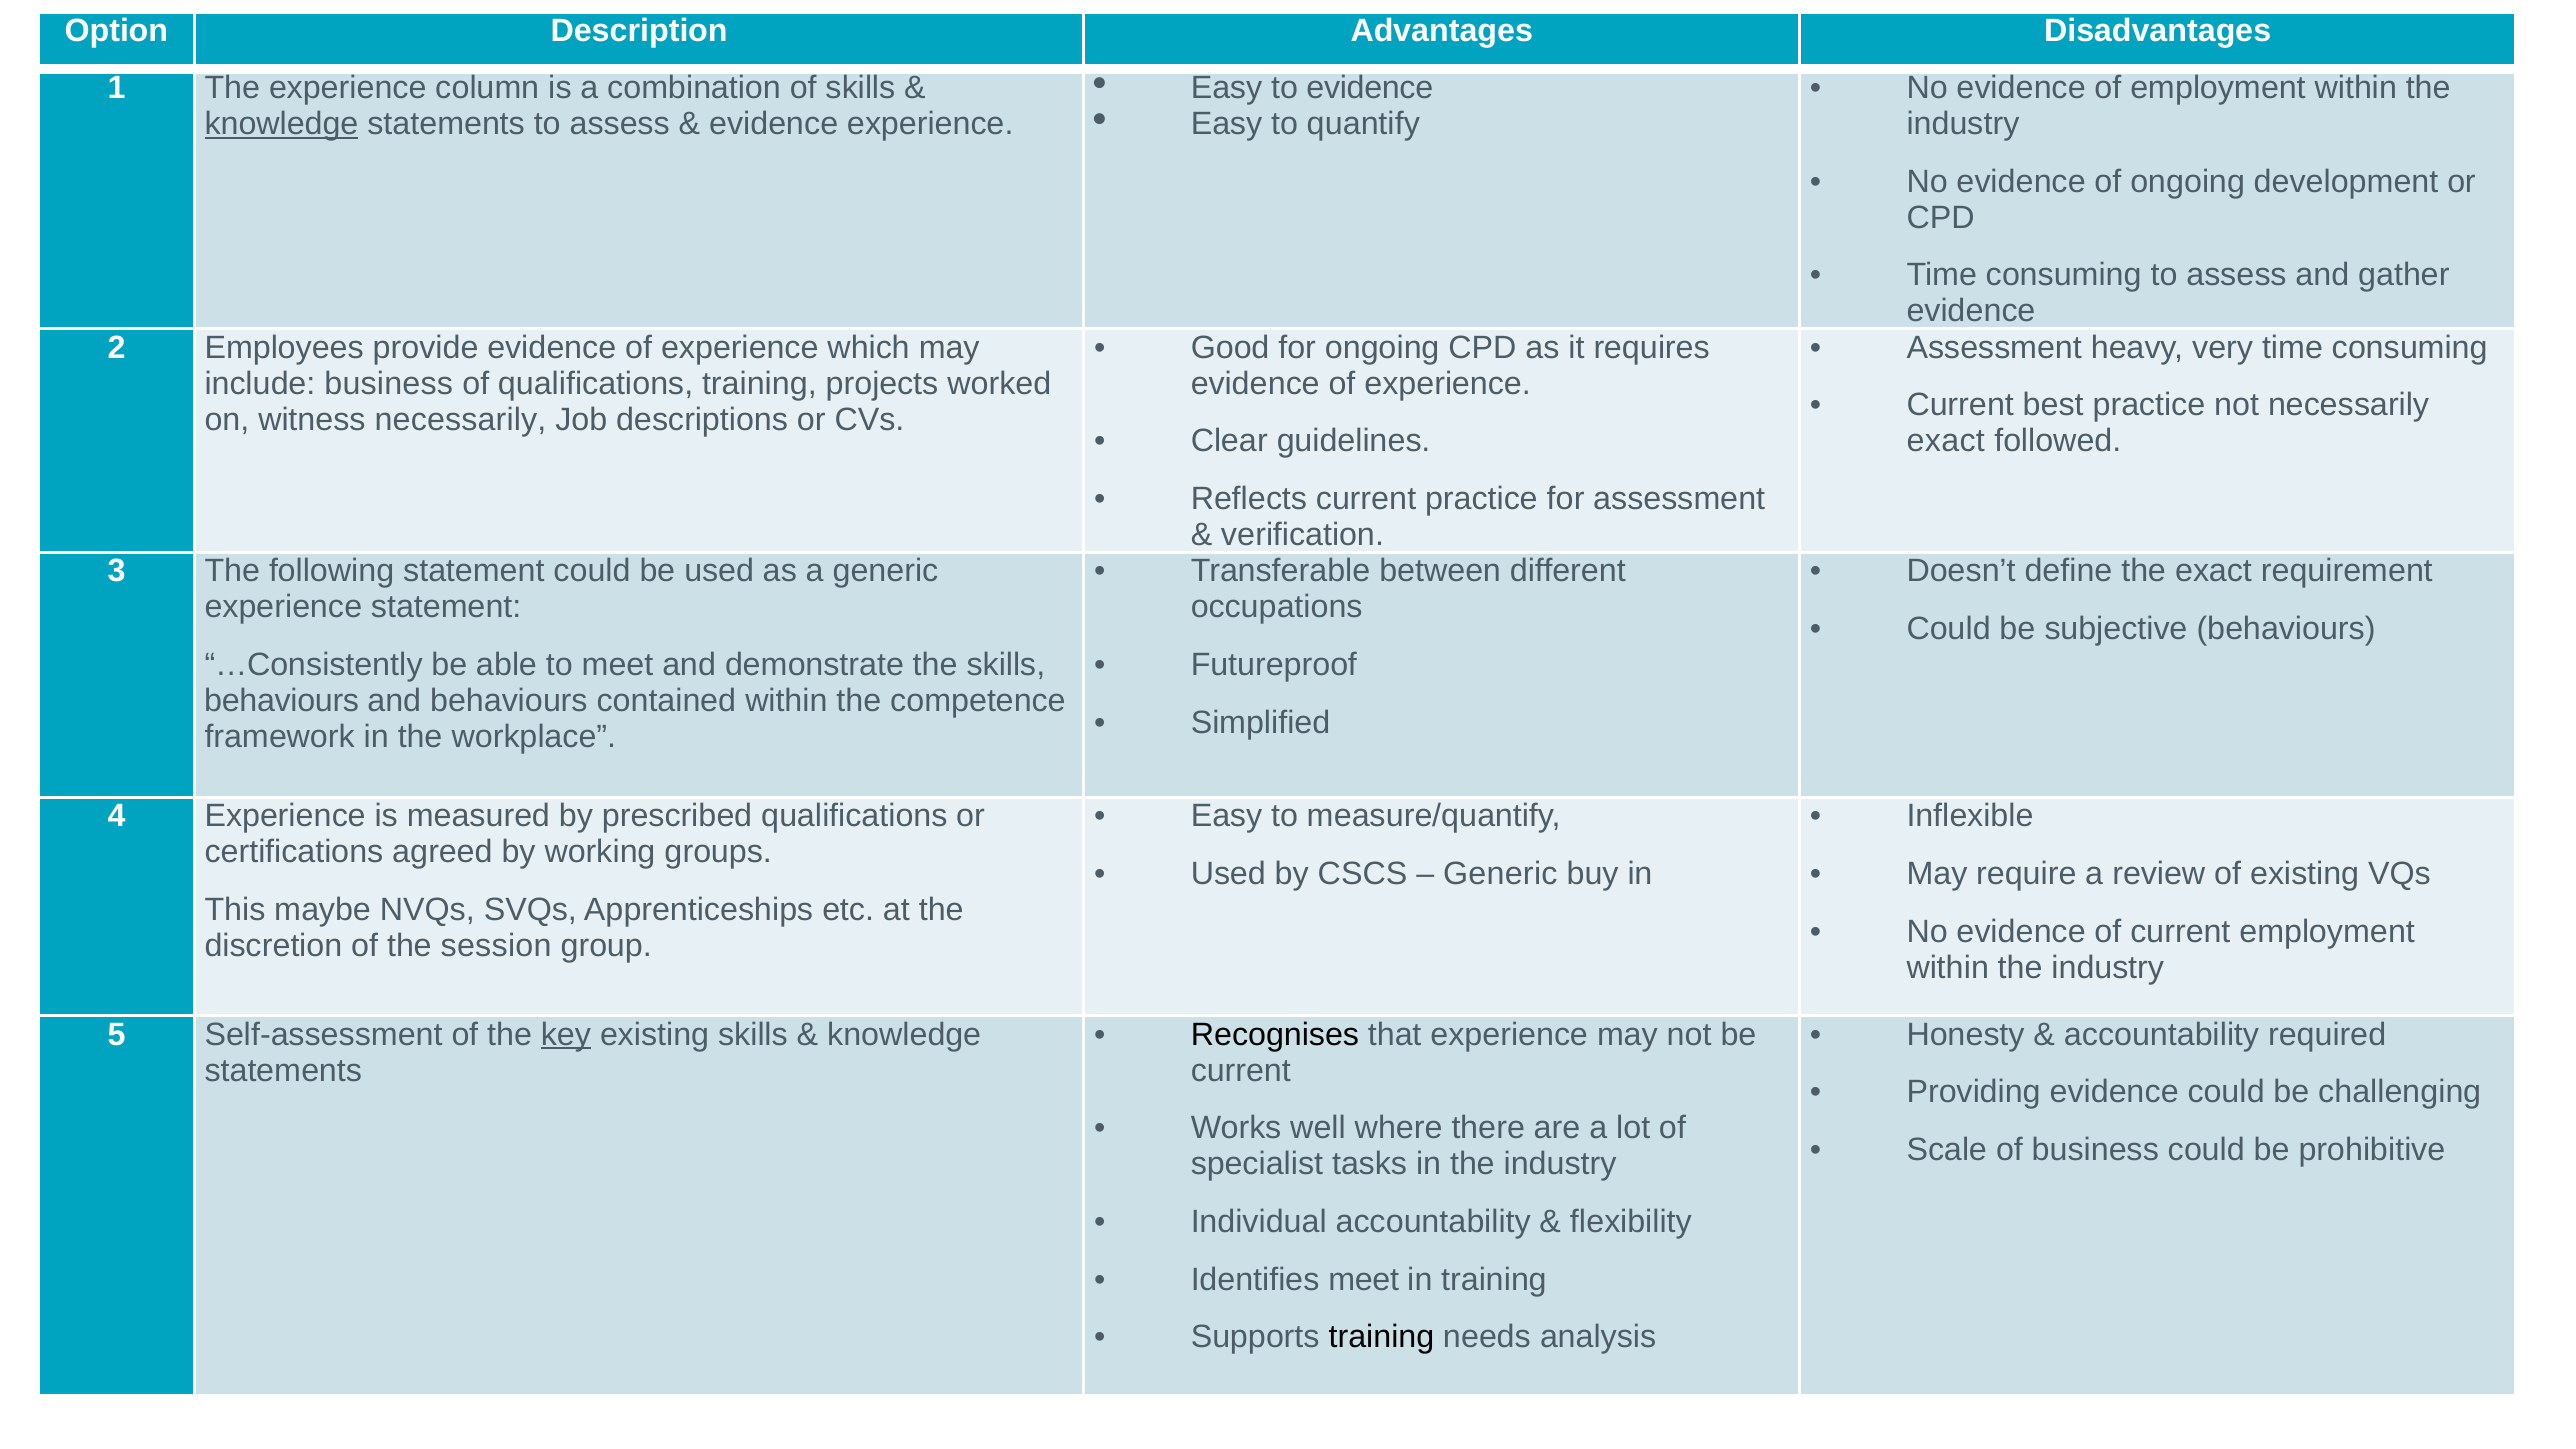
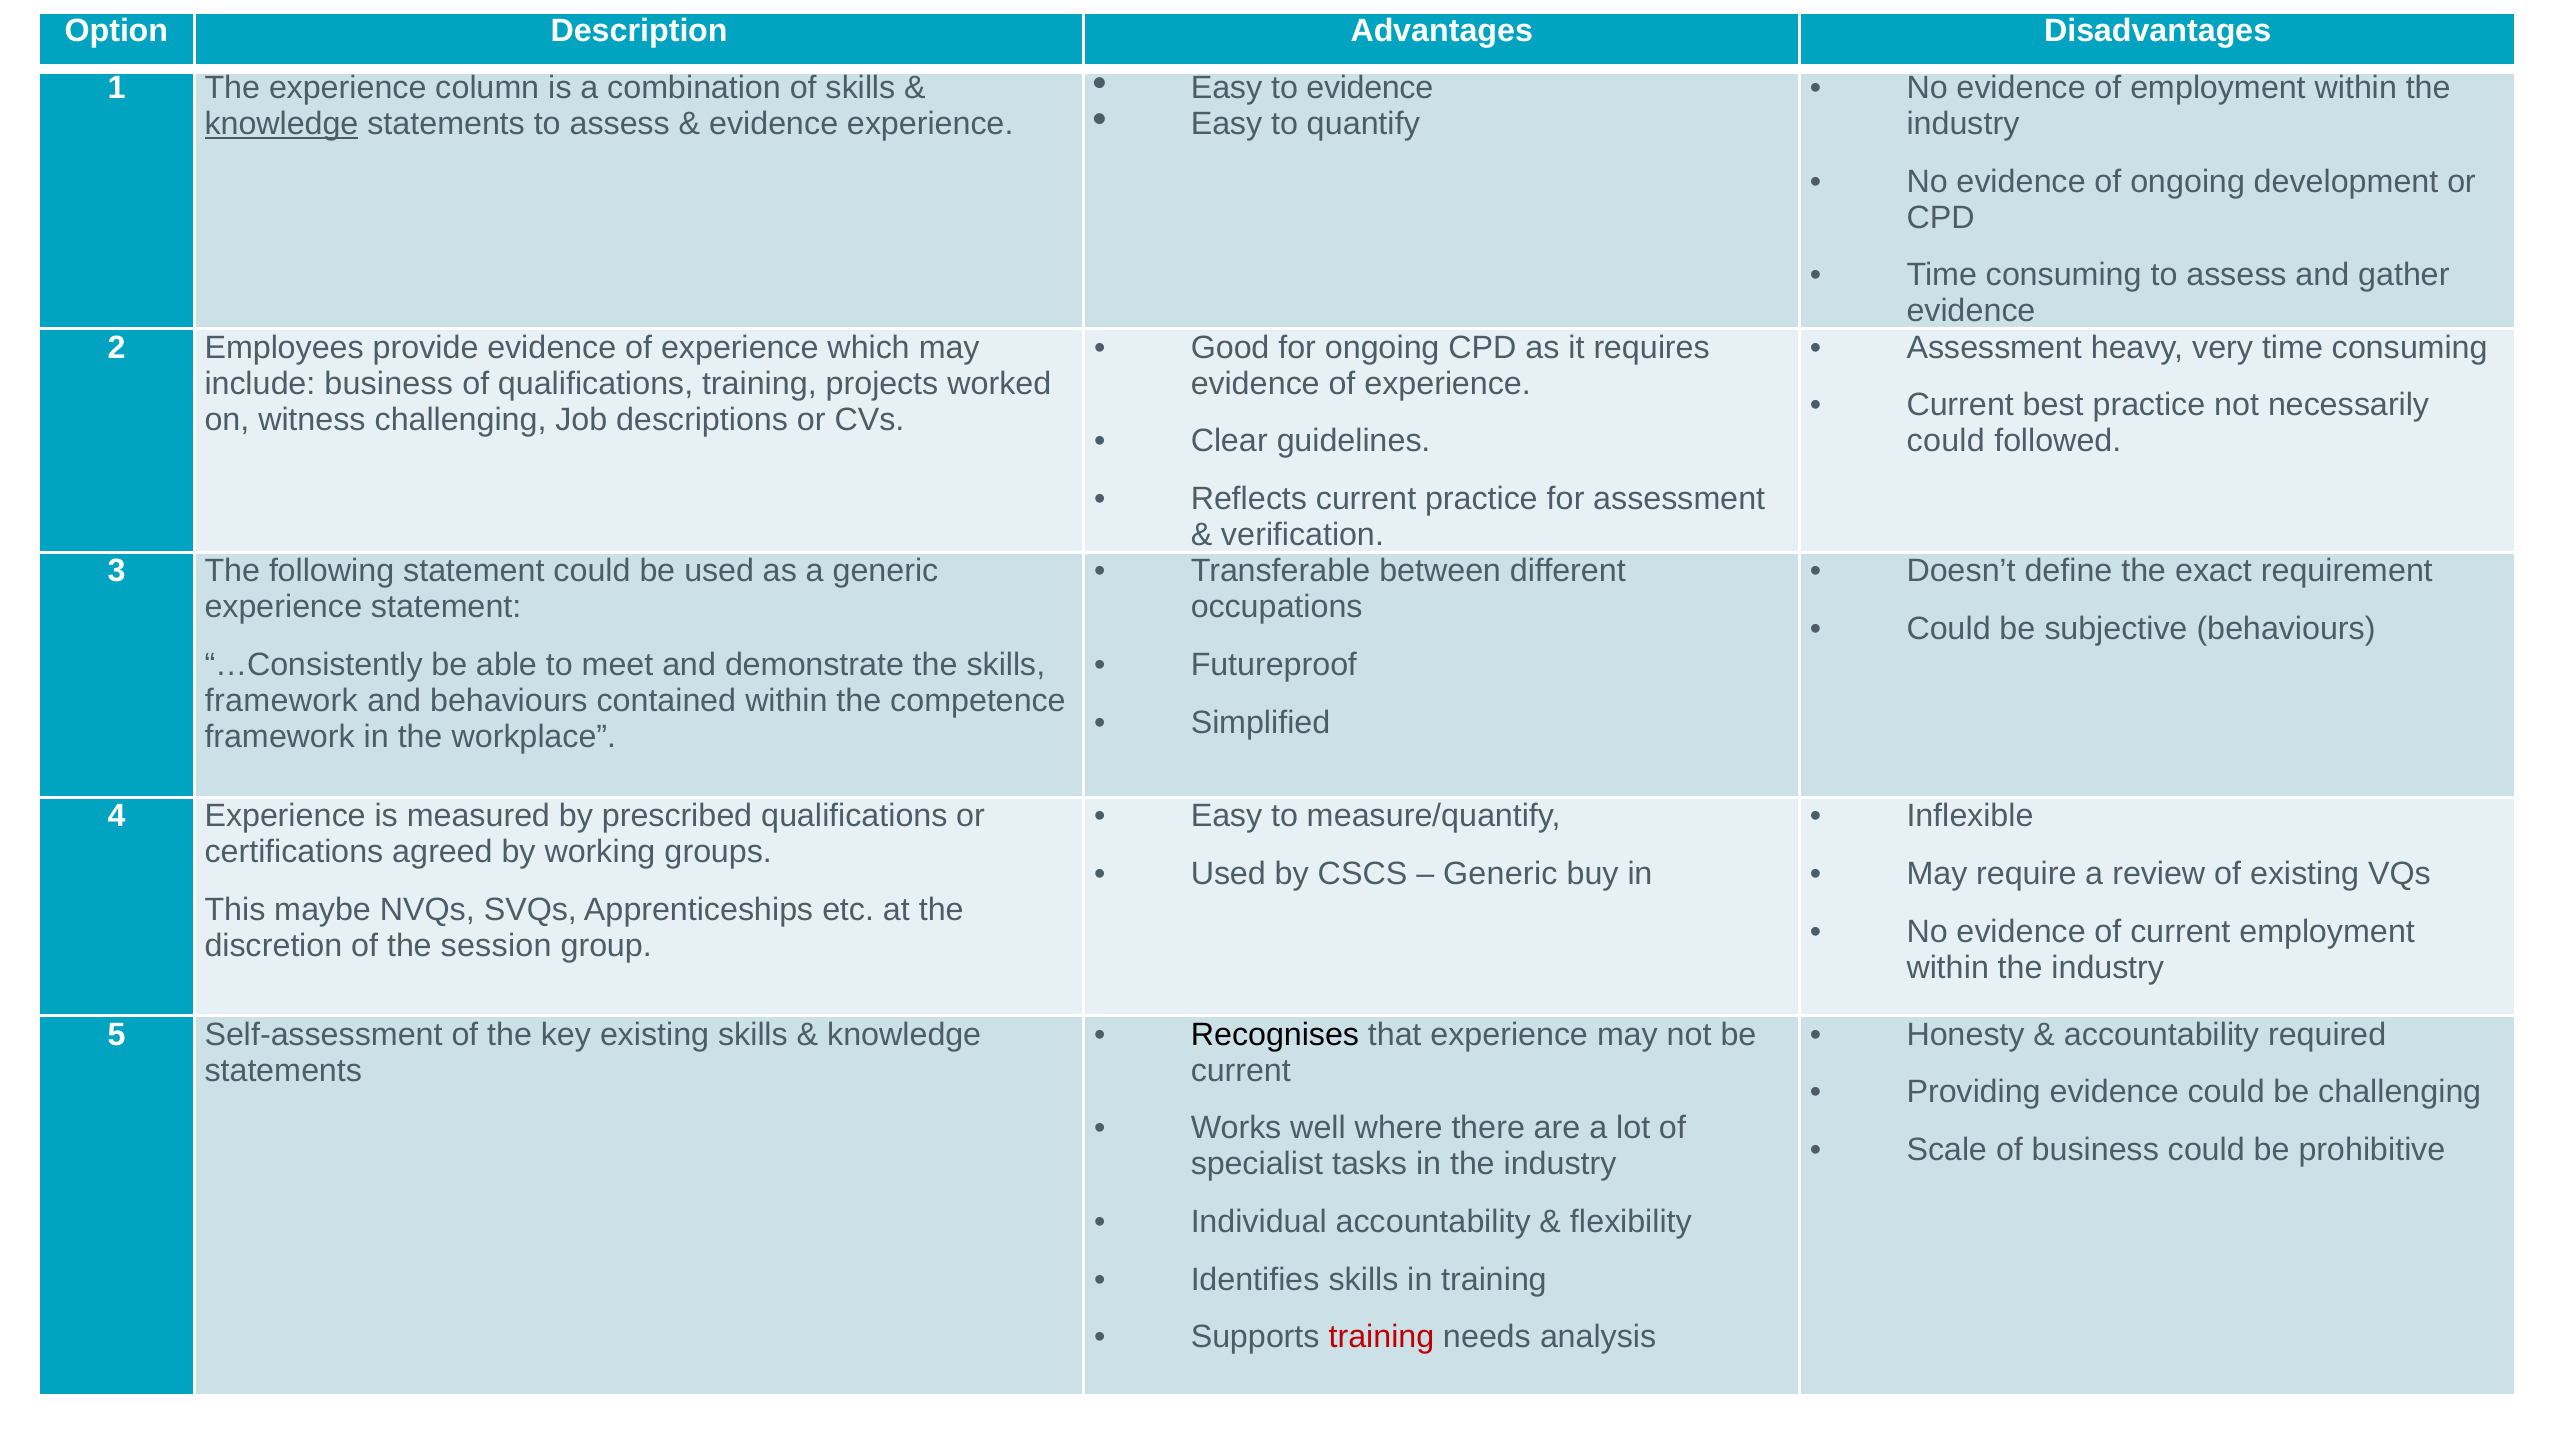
witness necessarily: necessarily -> challenging (461, 420)
exact: exact -> could (1946, 441)
behaviours: behaviours -> framework (281, 701)
key underline: present -> none (566, 1034)
Identifies meet: meet -> skills (1364, 1279)
training colour: black -> red (1381, 1337)
